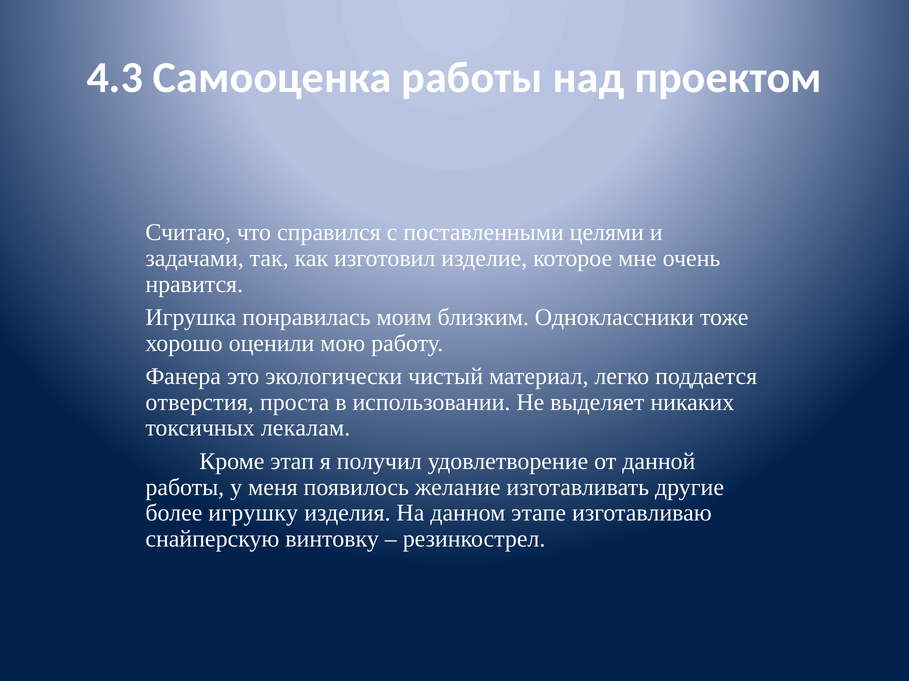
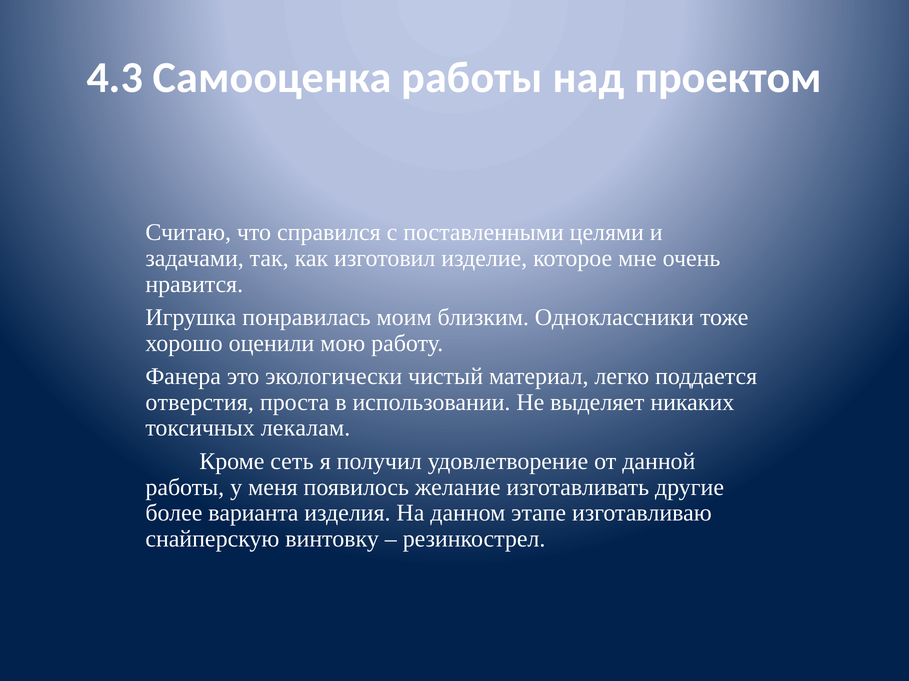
этап: этап -> сеть (292, 462)
игрушку: игрушку -> варианта (253, 514)
